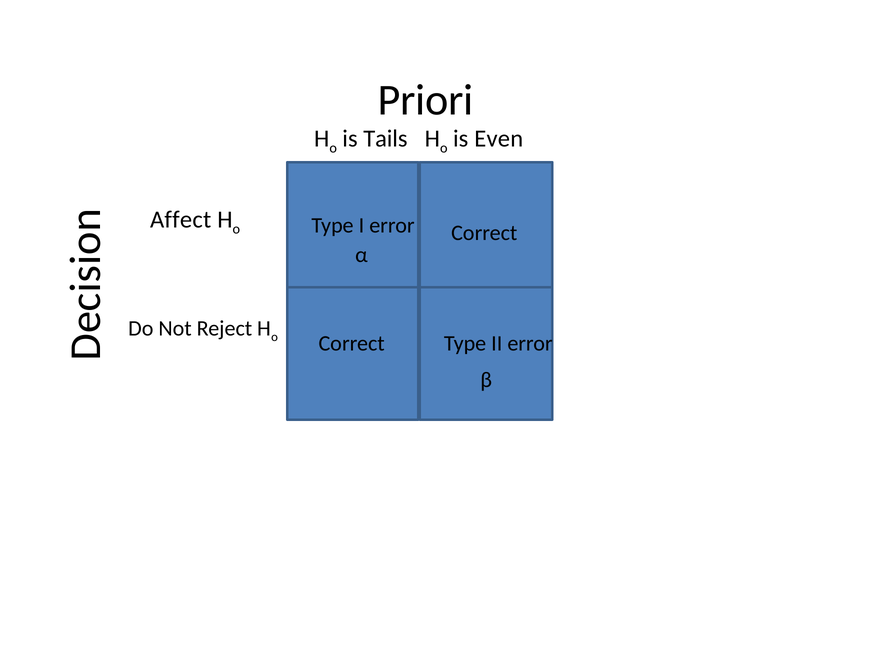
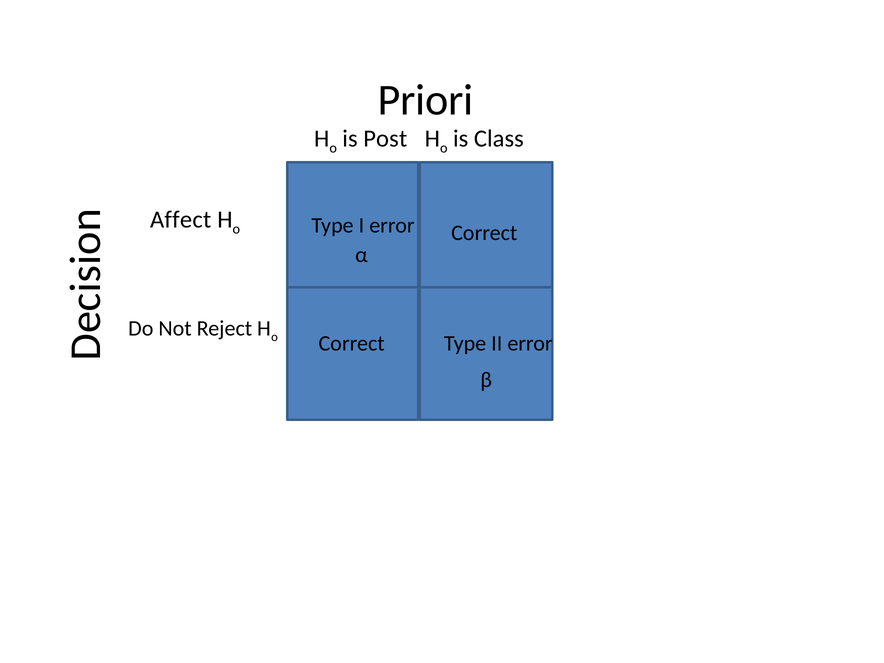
Tails: Tails -> Post (385, 139)
Even: Even -> Class (499, 139)
